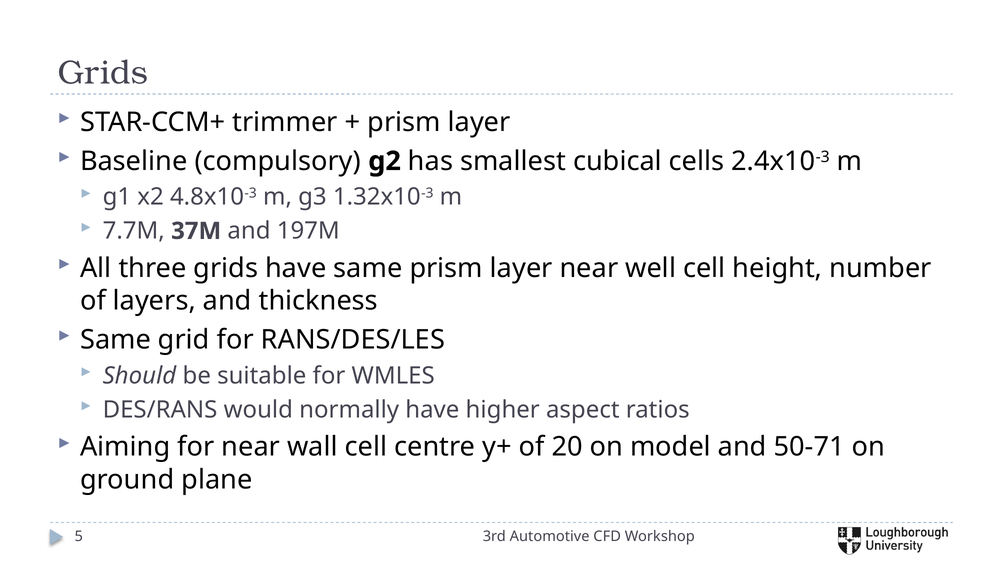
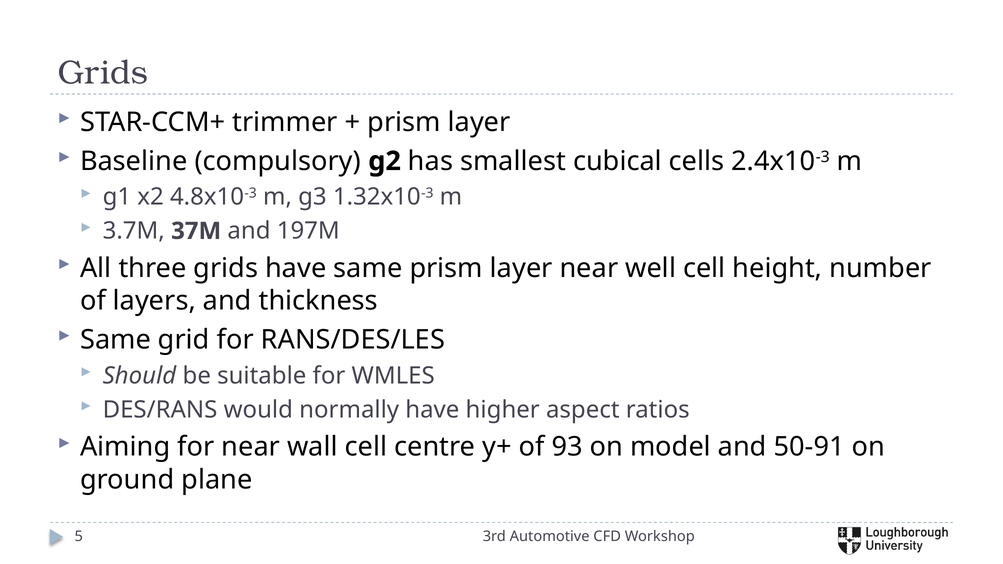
7.7M: 7.7M -> 3.7M (134, 231)
20: 20 -> 93 (567, 447)
50-71: 50-71 -> 50-91 (809, 447)
